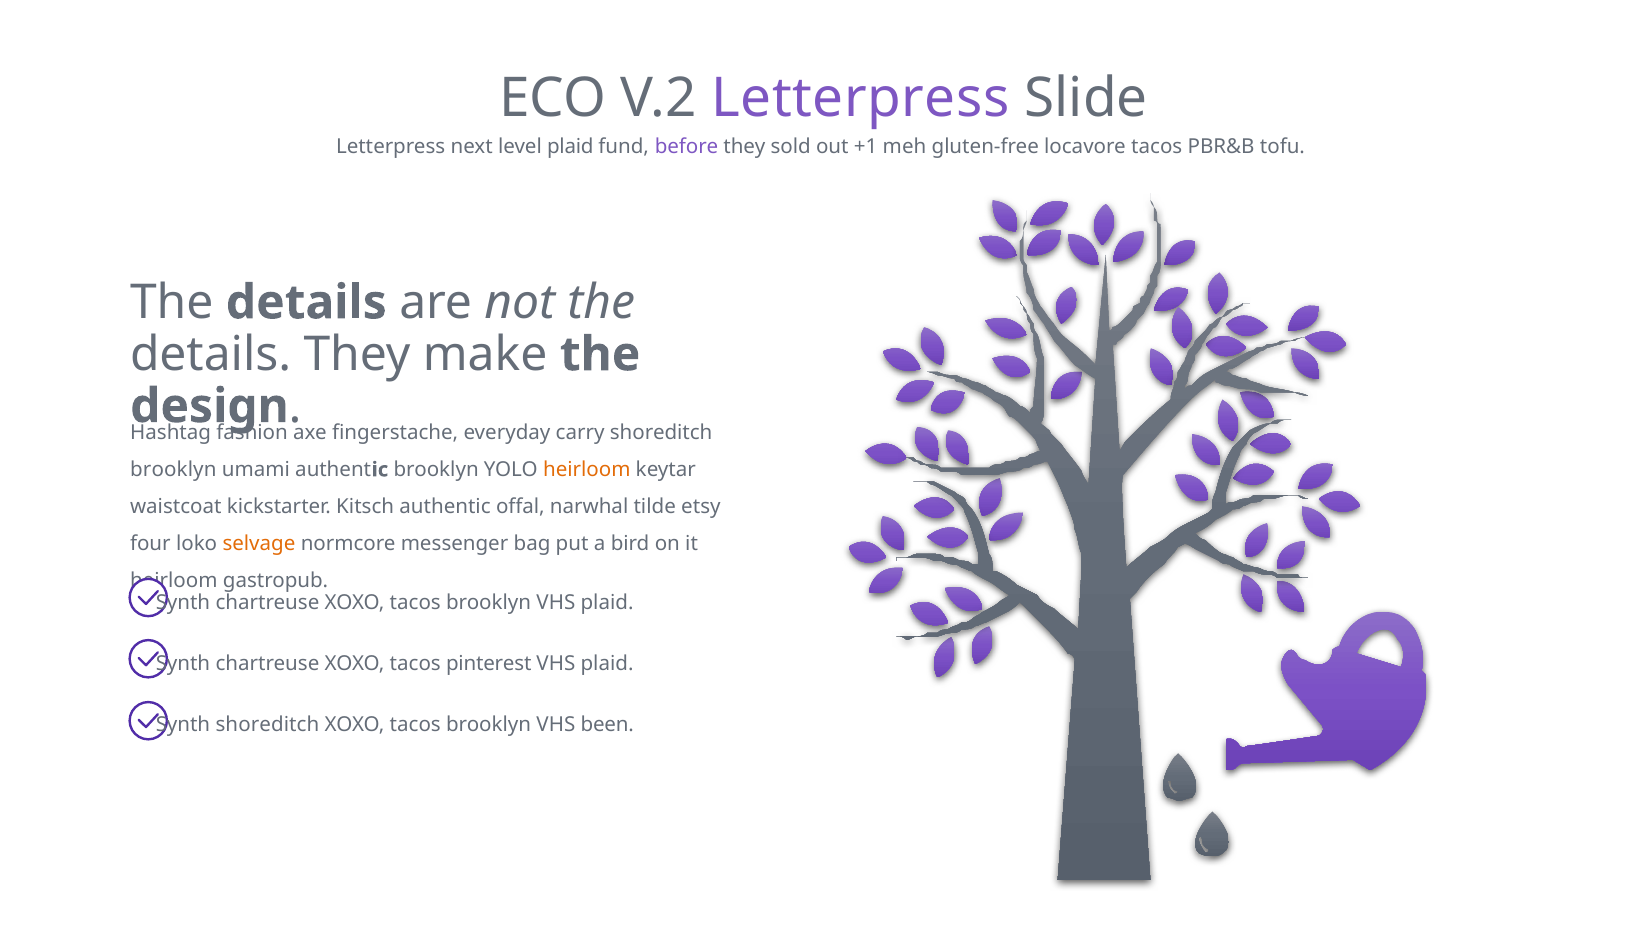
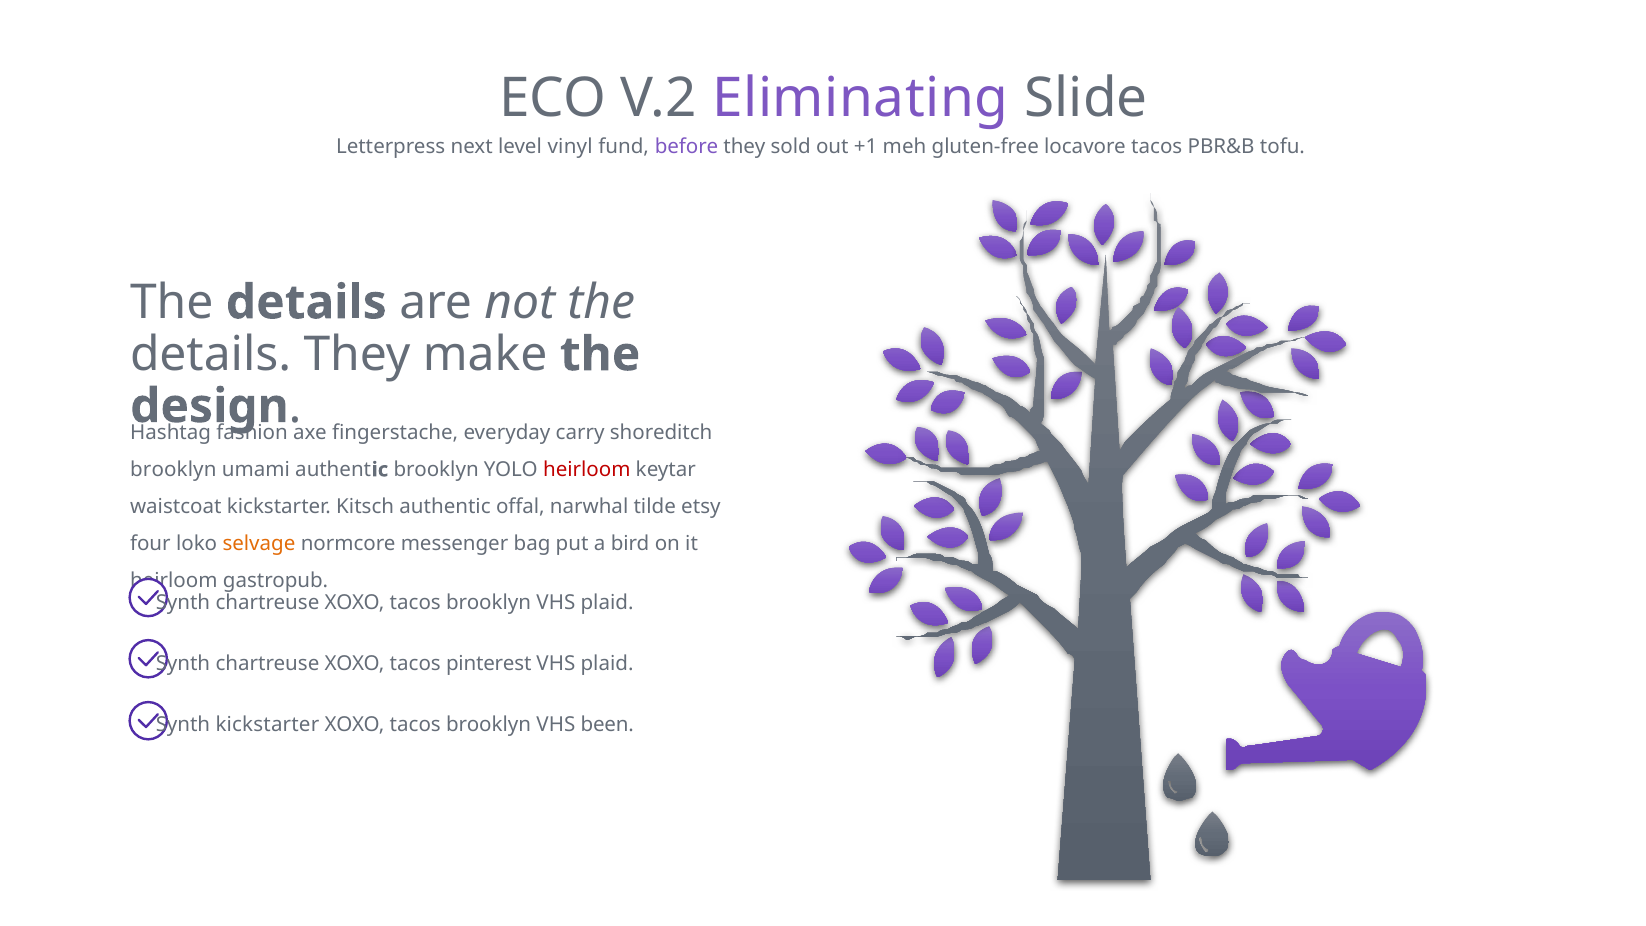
V.2 Letterpress: Letterpress -> Eliminating (860, 98)
level plaid: plaid -> vinyl (570, 147)
heirloom colour: orange -> red (587, 470)
Synth shoreditch: shoreditch -> kickstarter (267, 725)
